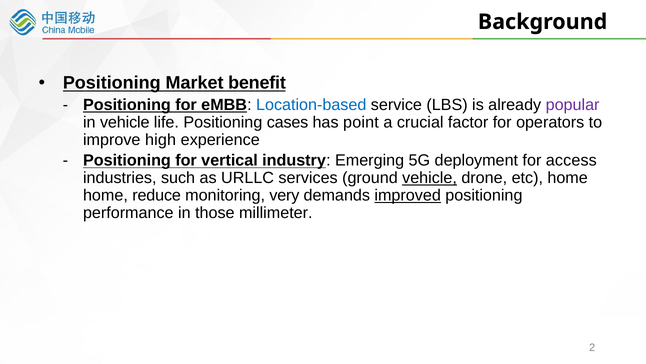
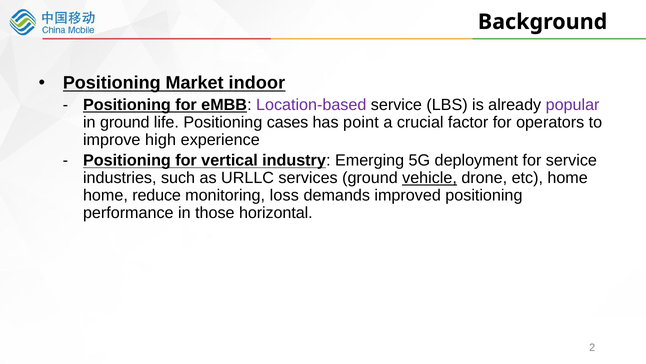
benefit: benefit -> indoor (257, 83)
Location-based colour: blue -> purple (311, 105)
in vehicle: vehicle -> ground (125, 122)
for access: access -> service (571, 160)
very: very -> loss (284, 195)
improved underline: present -> none (408, 195)
millimeter: millimeter -> horizontal (276, 213)
